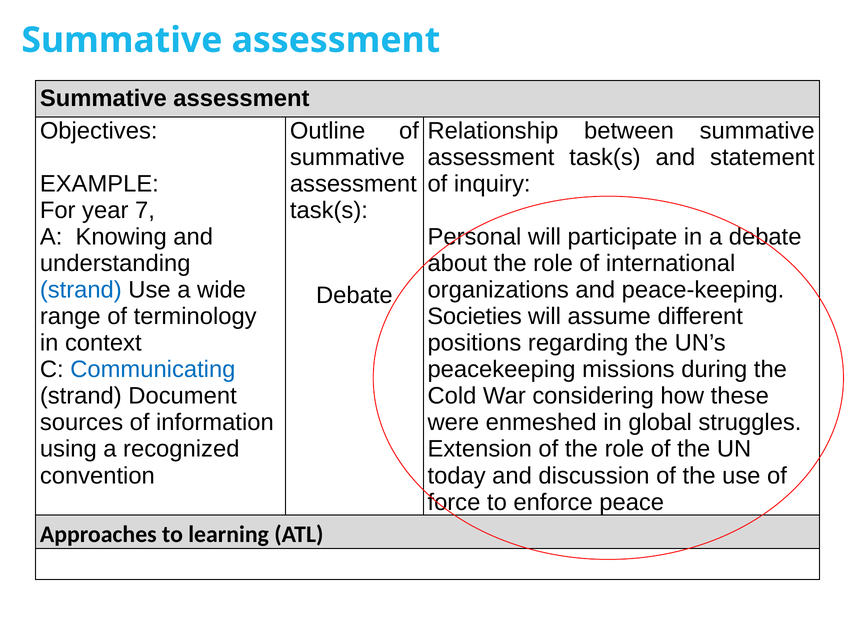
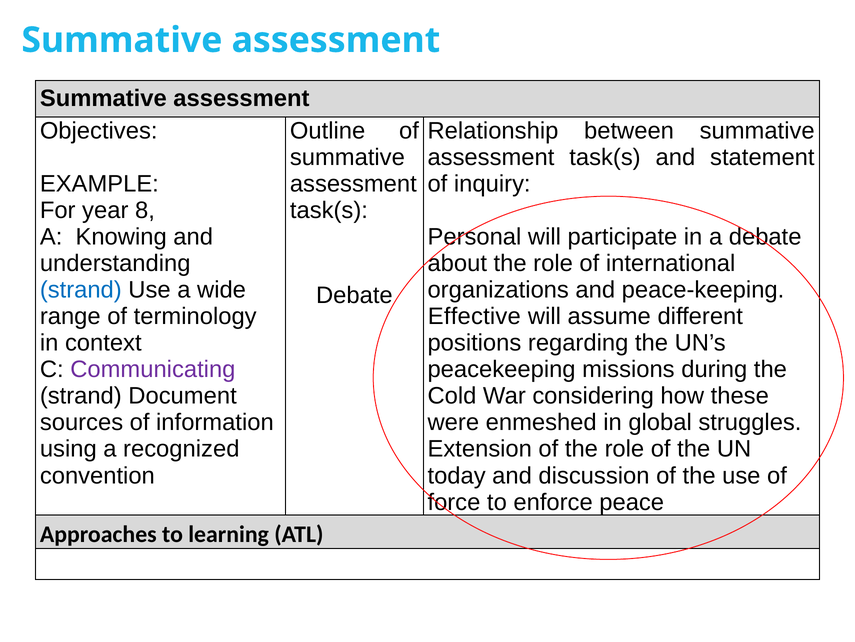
7: 7 -> 8 (145, 210)
Societies: Societies -> Effective (474, 316)
Communicating colour: blue -> purple (153, 369)
